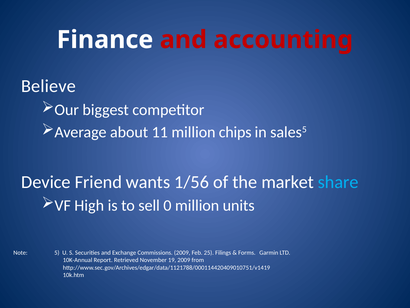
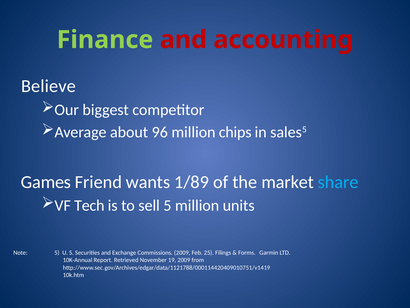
Finance colour: white -> light green (105, 40)
11: 11 -> 96 (160, 132)
Device: Device -> Games (46, 182)
1/56: 1/56 -> 1/89 (192, 182)
High: High -> Tech (89, 205)
sell 0: 0 -> 5 (167, 205)
